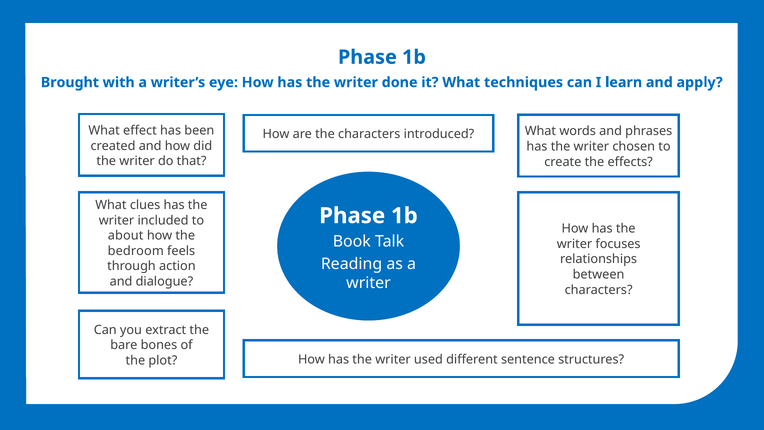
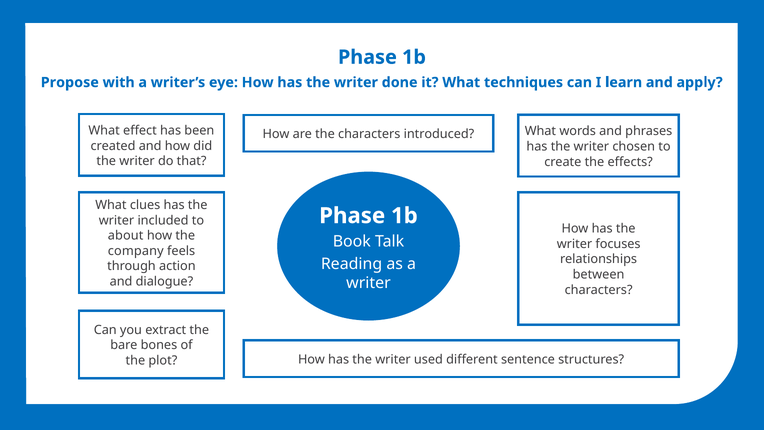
Brought: Brought -> Propose (70, 82)
bedroom: bedroom -> company (136, 251)
